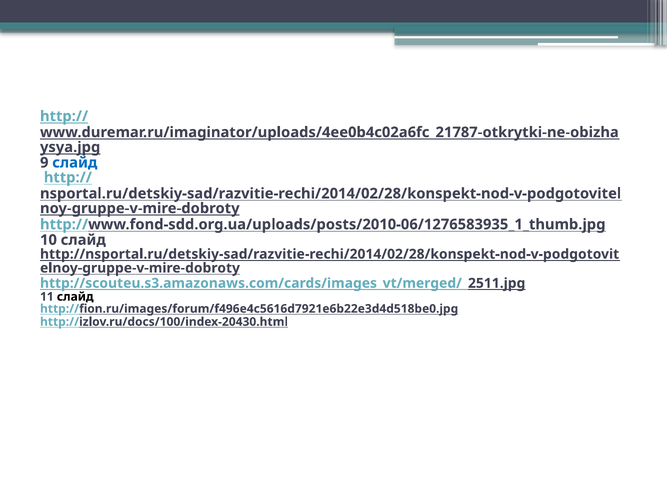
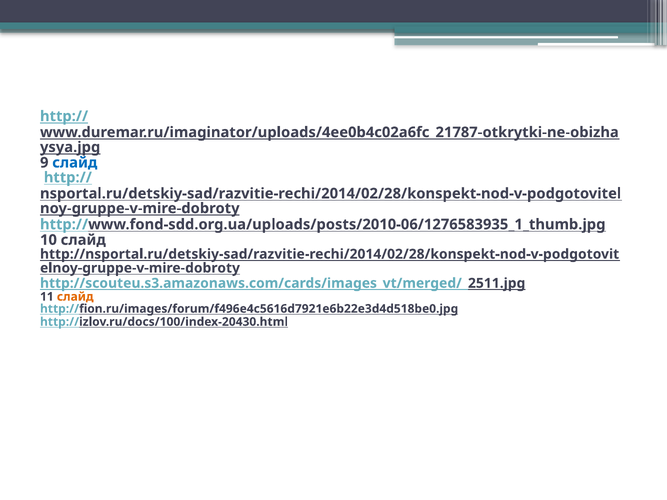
слайд colour: black -> orange (75, 297)
